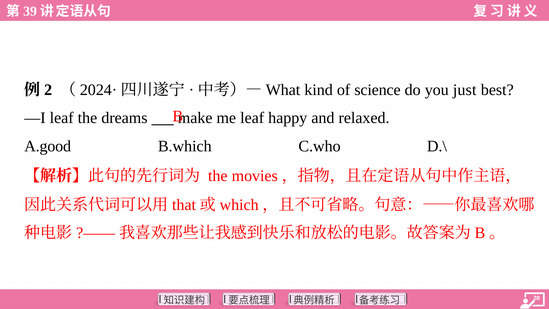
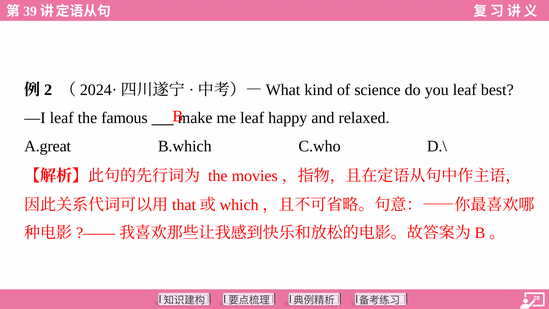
you just: just -> leaf (465, 90)
dreams: dreams -> famous (124, 118)
A.good: A.good -> A.great (48, 146)
